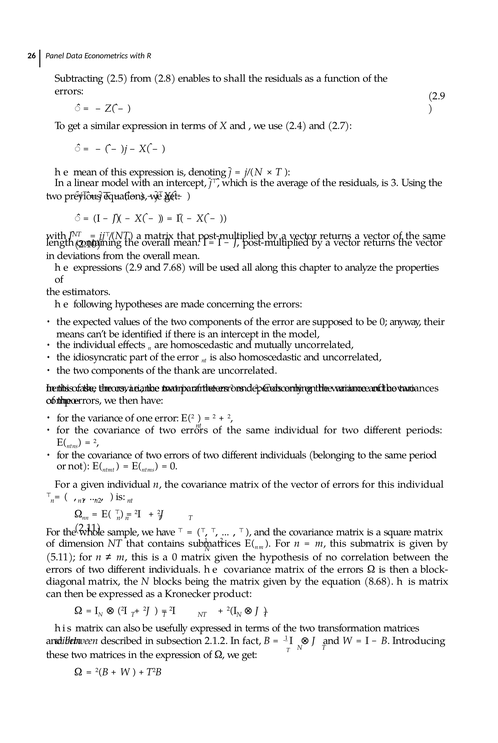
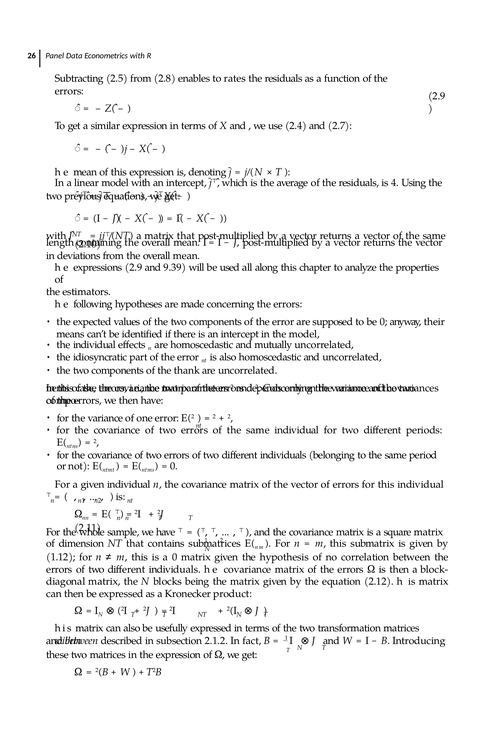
shall: shall -> rates (235, 79)
3: 3 -> 4 (395, 183)
7.68: 7.68 -> 9.39 (175, 268)
5.11: 5.11 -> 1.12 (61, 558)
8.68: 8.68 -> 2.12 (379, 582)
